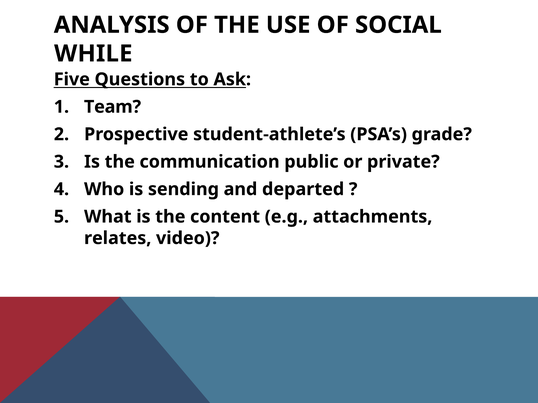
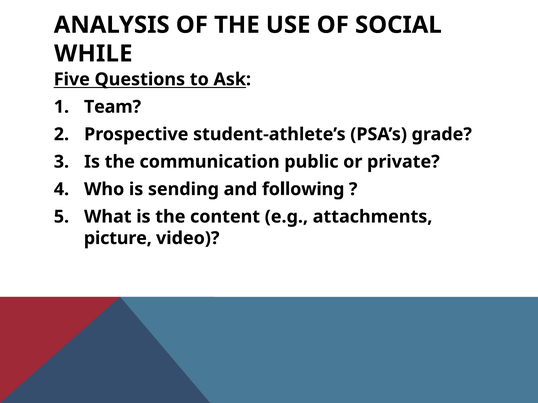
departed: departed -> following (303, 189)
relates: relates -> picture (118, 238)
